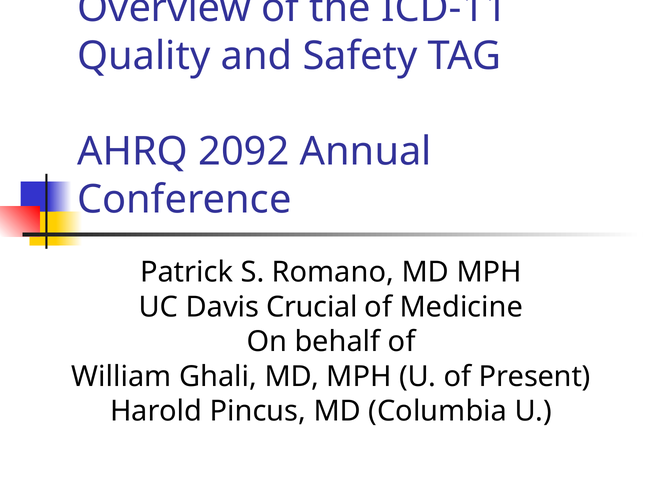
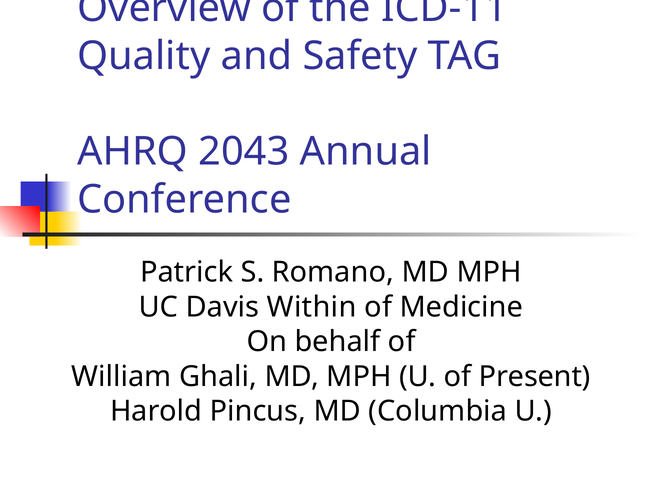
2092: 2092 -> 2043 (244, 152)
Crucial: Crucial -> Within (312, 307)
